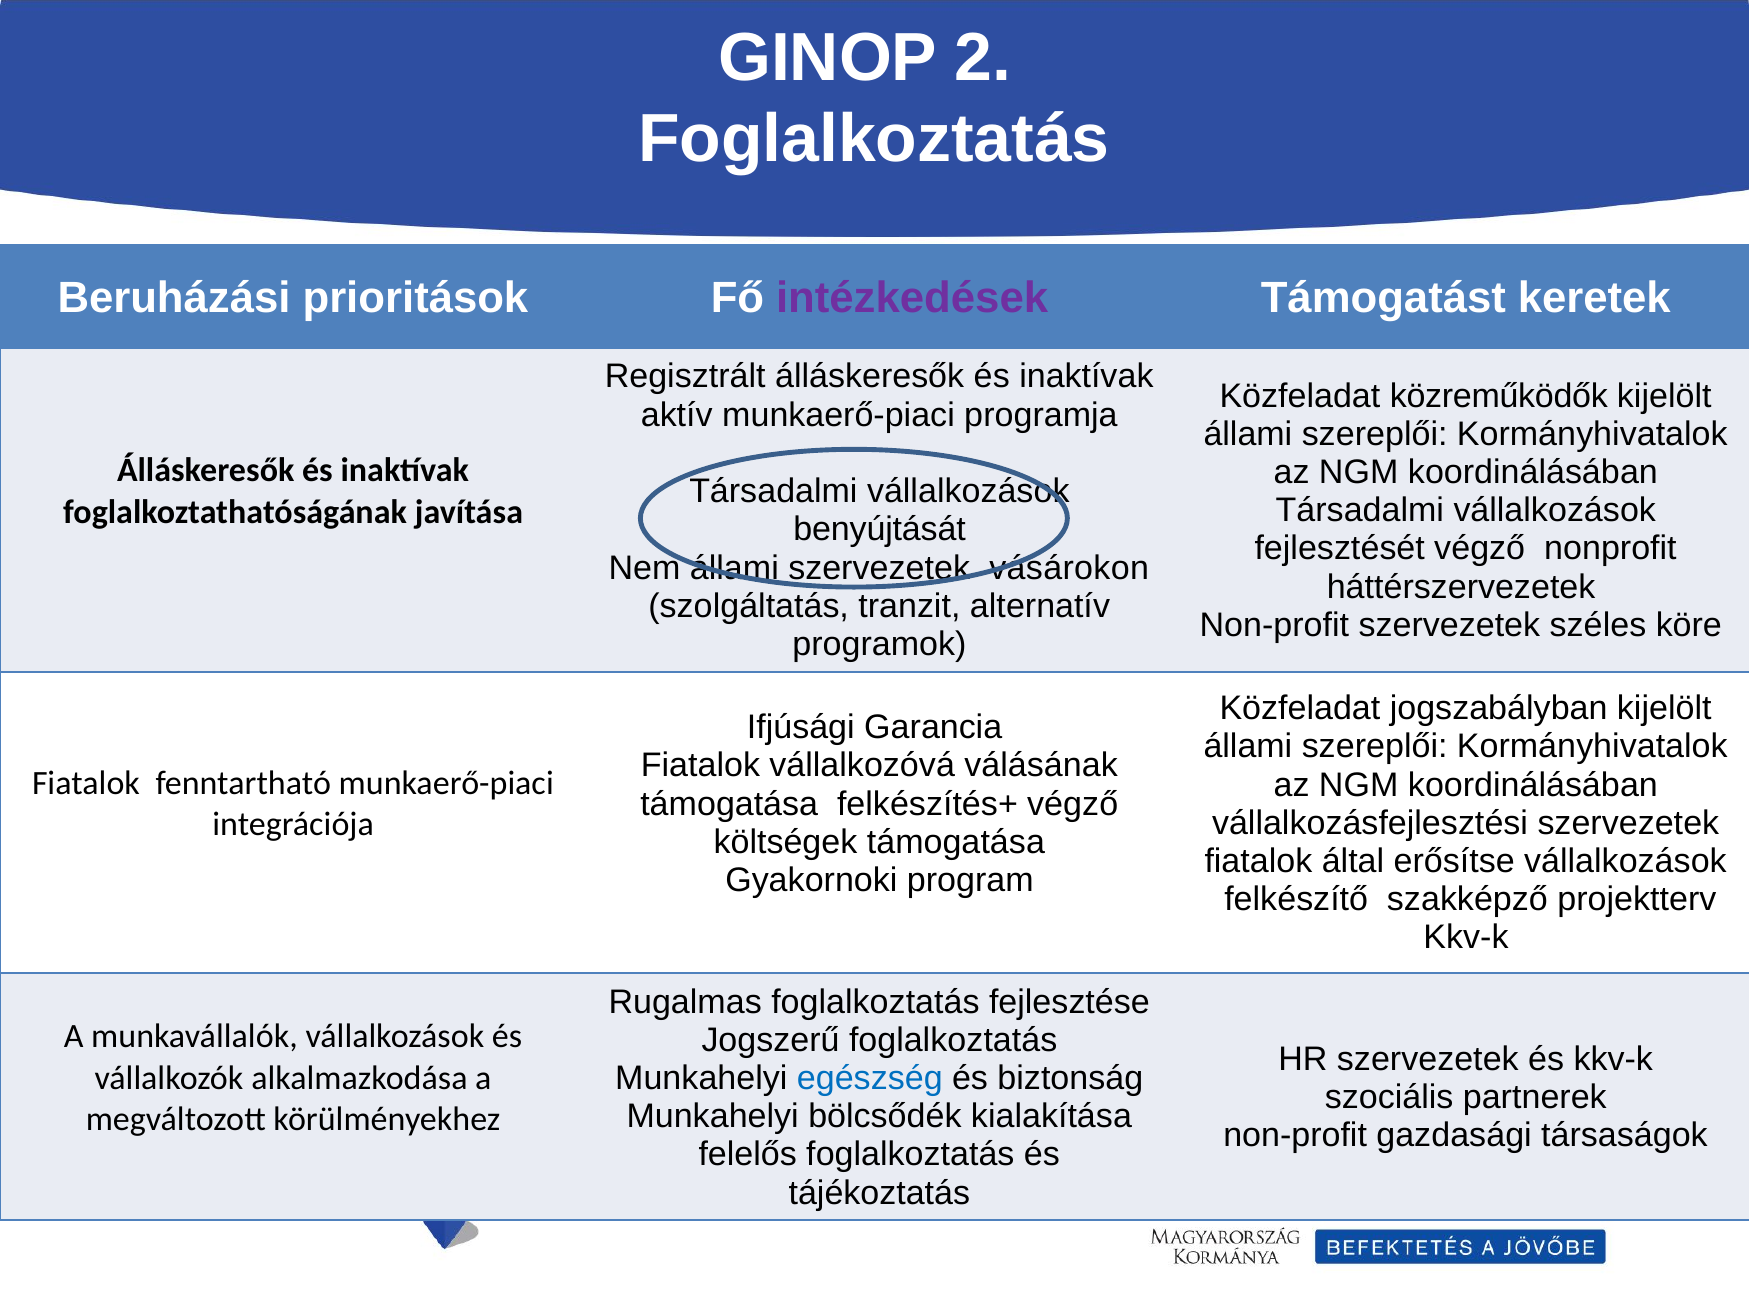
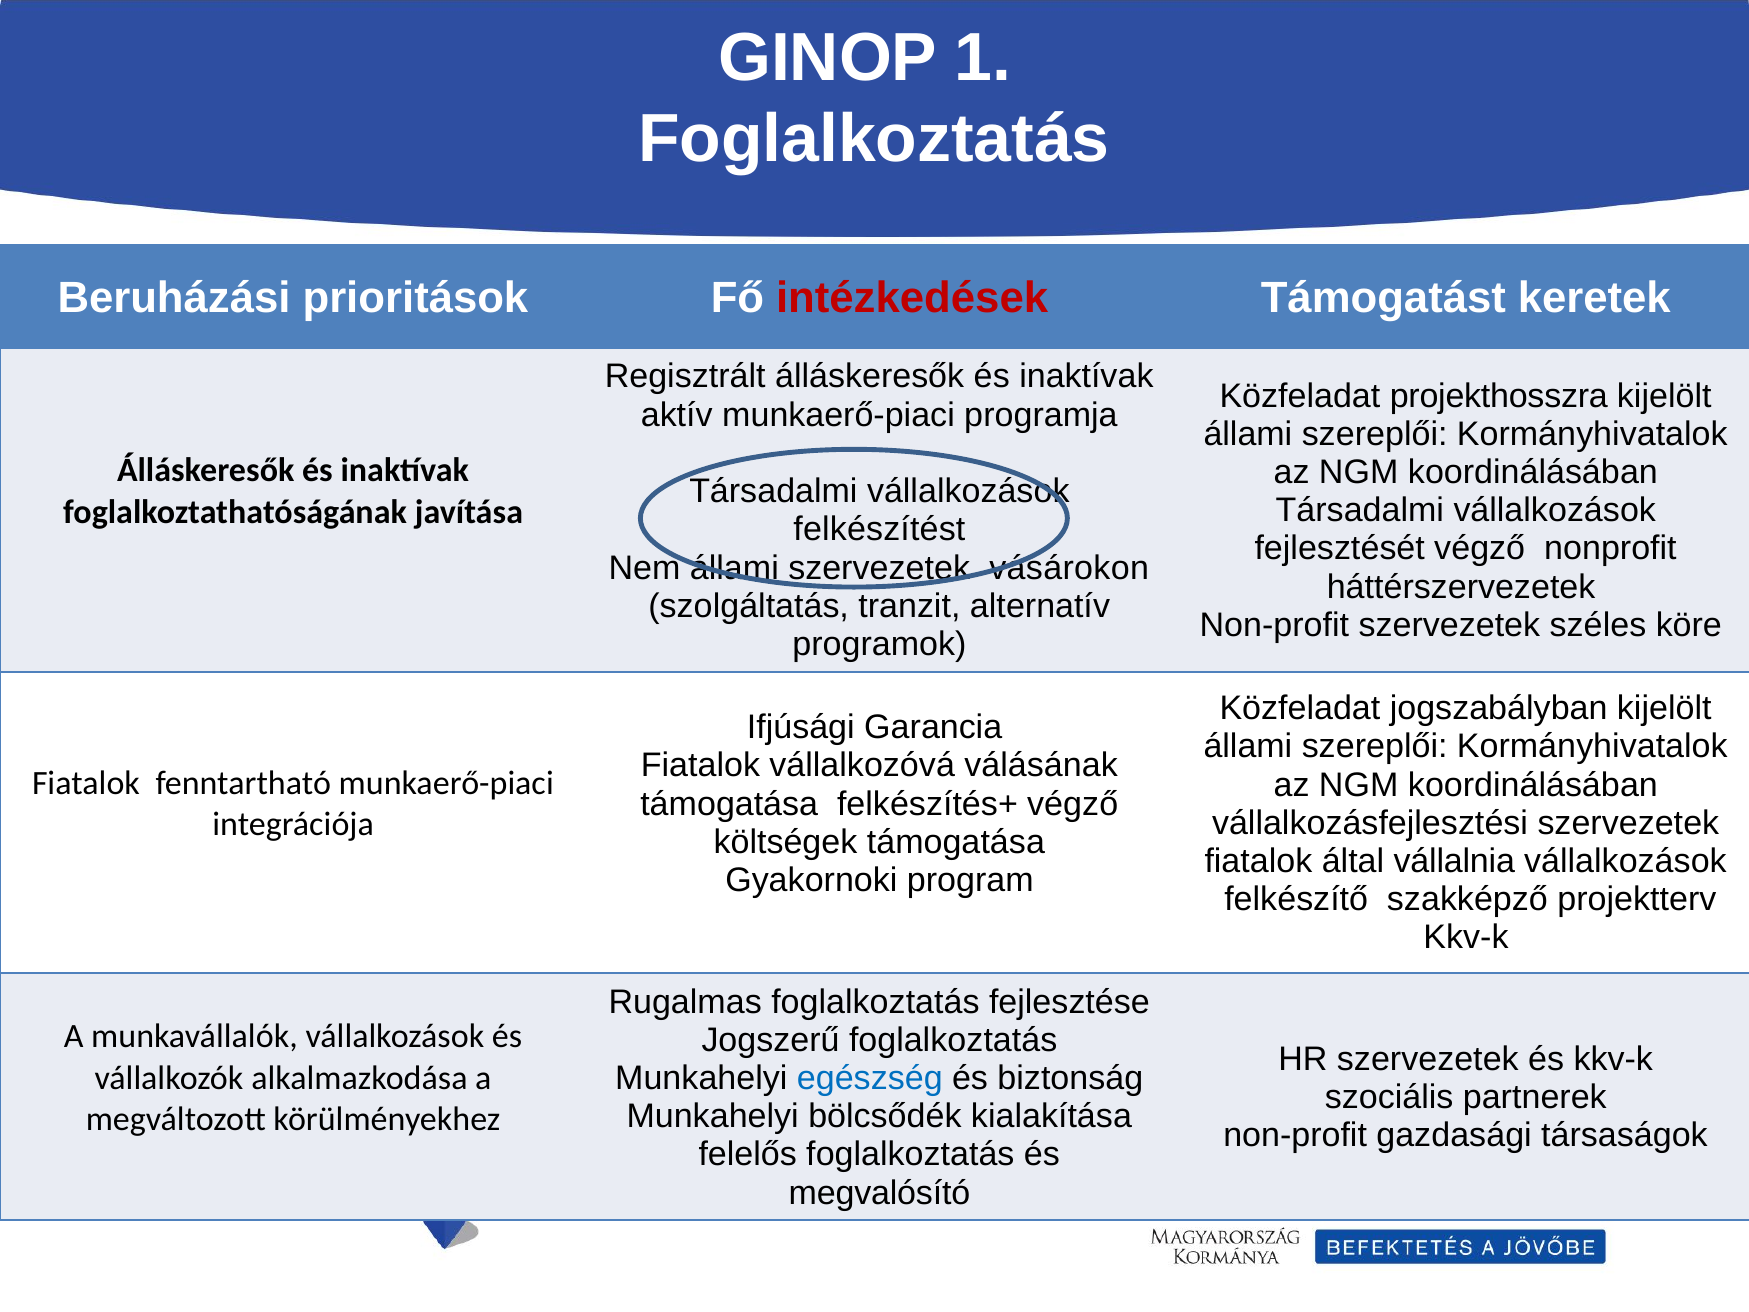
2: 2 -> 1 (983, 58)
intézkedések colour: purple -> red (912, 298)
közreműködők: közreműködők -> projekthosszra (1499, 396)
benyújtását: benyújtását -> felkészítést (879, 530)
erősítse: erősítse -> vállalnia (1454, 861)
tájékoztatás: tájékoztatás -> megvalósító (879, 1193)
